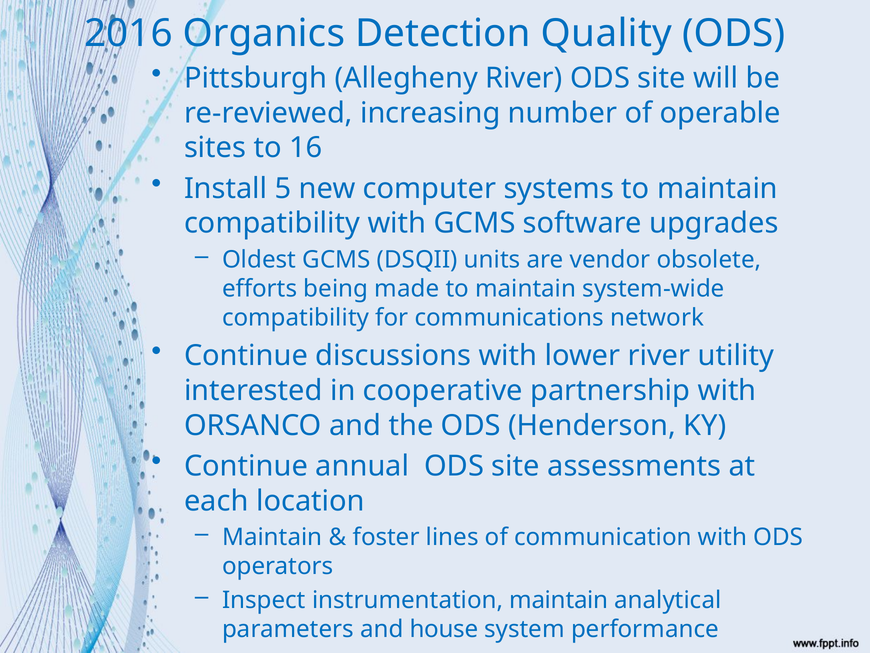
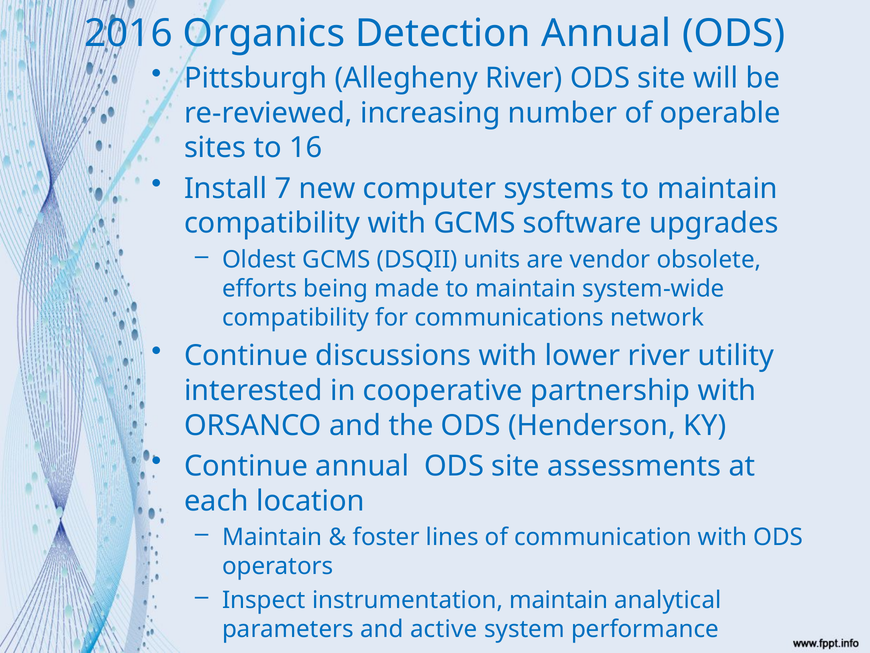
Detection Quality: Quality -> Annual (606, 33)
5: 5 -> 7 (283, 188)
house: house -> active (444, 629)
